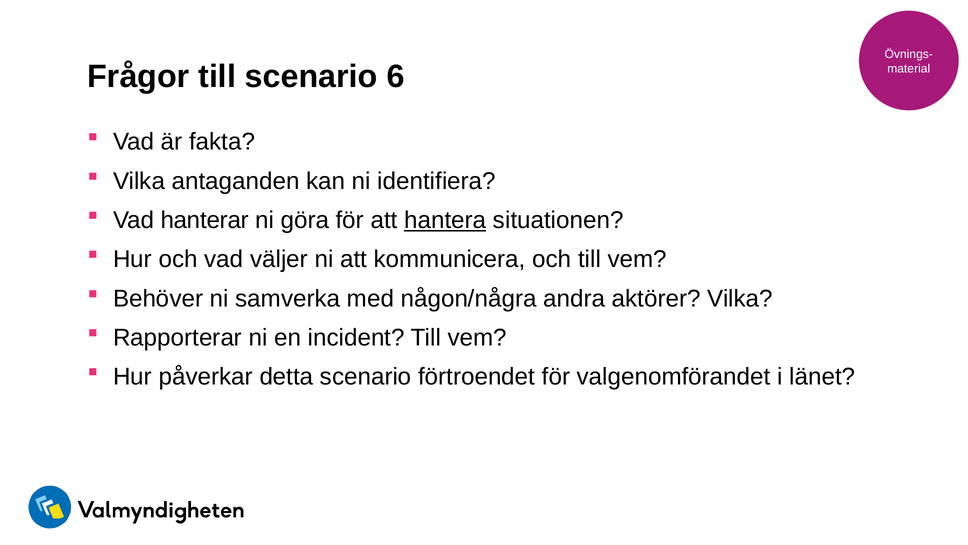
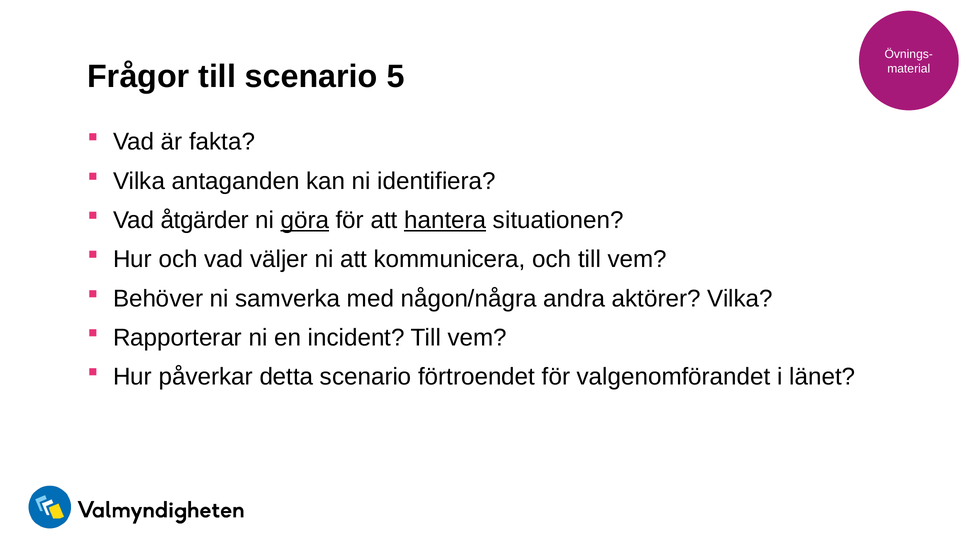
6: 6 -> 5 (396, 76)
hanterar: hanterar -> åtgärder (205, 220)
göra underline: none -> present (305, 220)
